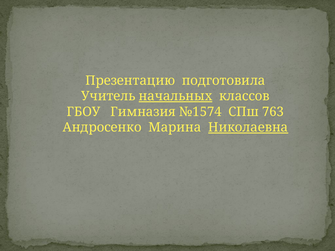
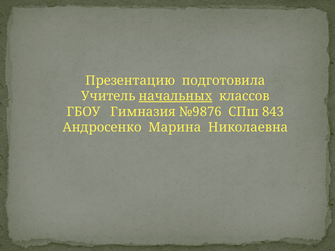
№1574: №1574 -> №9876 (200, 112)
763: 763 -> 843 (273, 112)
Николаевна underline: present -> none (248, 128)
